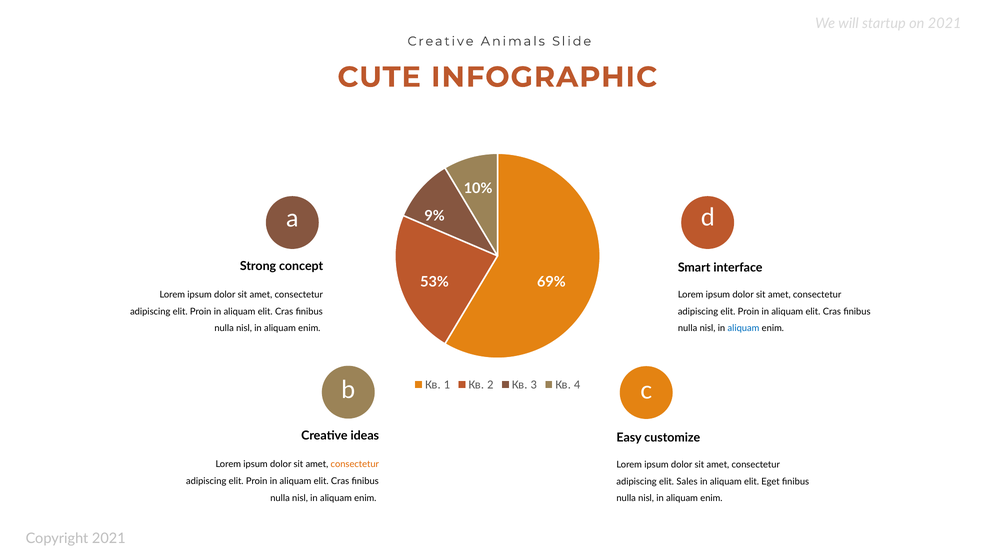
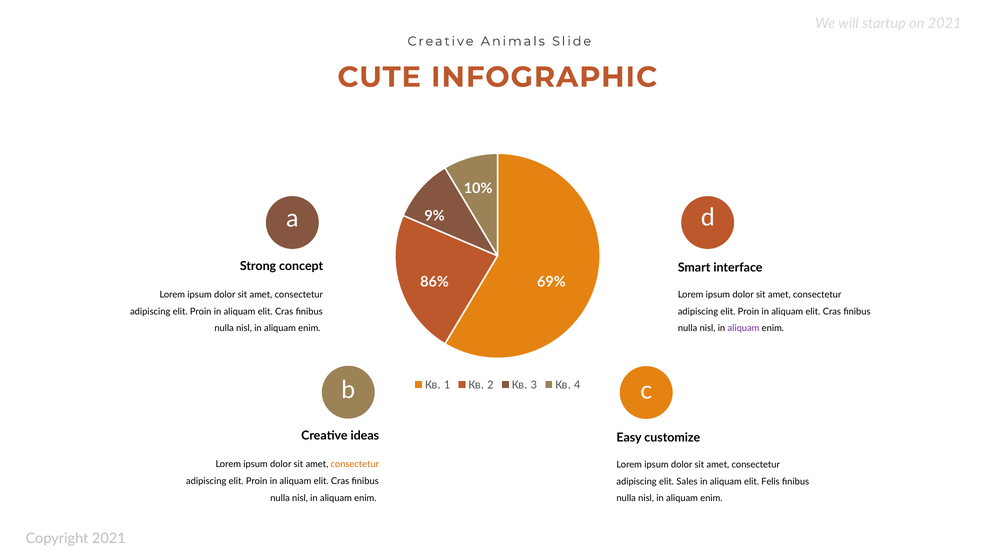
53%: 53% -> 86% (435, 282)
aliquam colour: blue -> purple (743, 329)
Eget: Eget -> Felis (771, 482)
